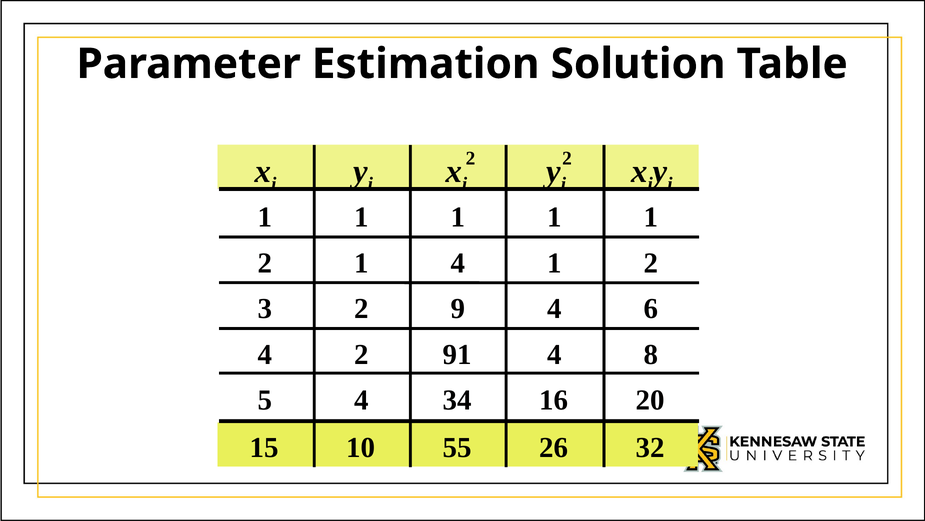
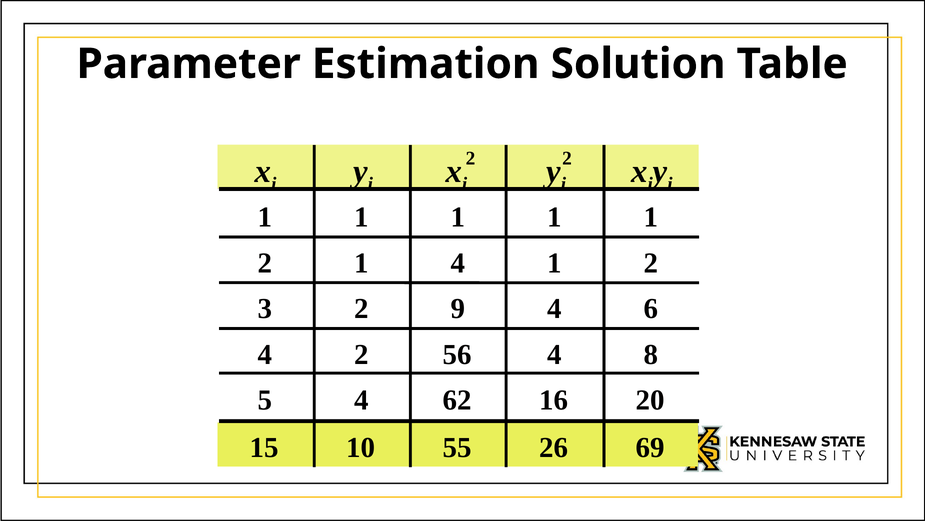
91: 91 -> 56 (457, 354)
34: 34 -> 62 (457, 400)
32: 32 -> 69 (650, 447)
